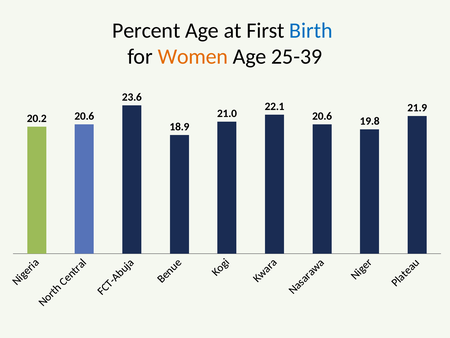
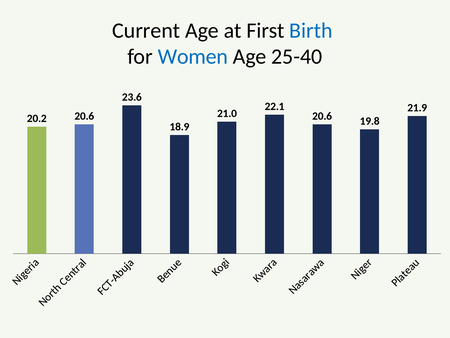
Percent: Percent -> Current (146, 30)
Women colour: orange -> blue (193, 57)
25-39: 25-39 -> 25-40 (297, 57)
